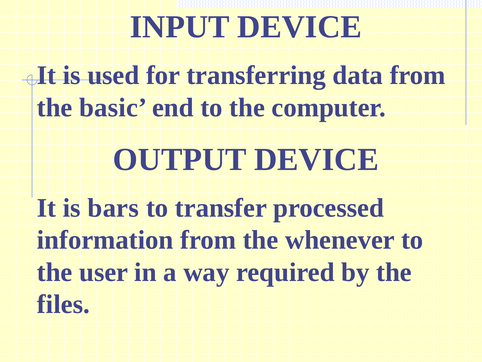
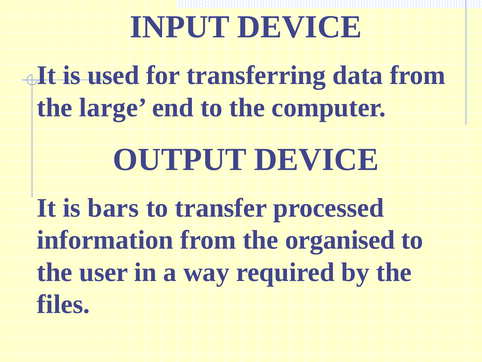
basic: basic -> large (113, 107)
whenever: whenever -> organised (340, 240)
